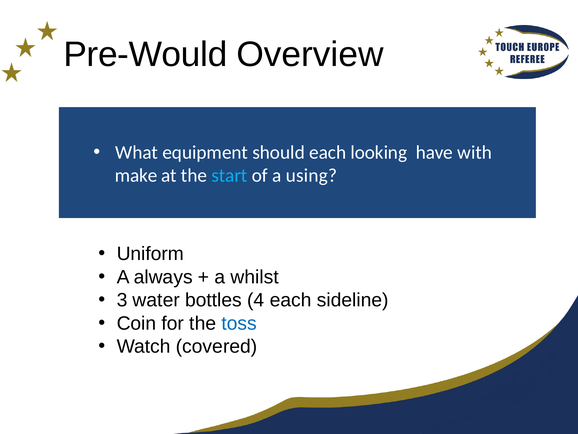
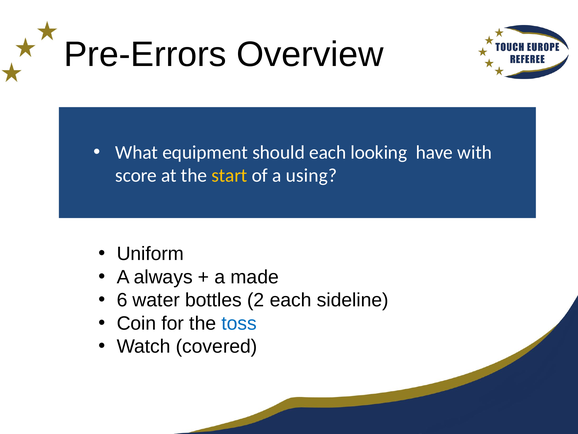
Pre-Would: Pre-Would -> Pre-Errors (145, 54)
make: make -> score (136, 175)
start colour: light blue -> yellow (229, 175)
whilst: whilst -> made (255, 277)
3: 3 -> 6 (122, 300)
4: 4 -> 2 (256, 300)
